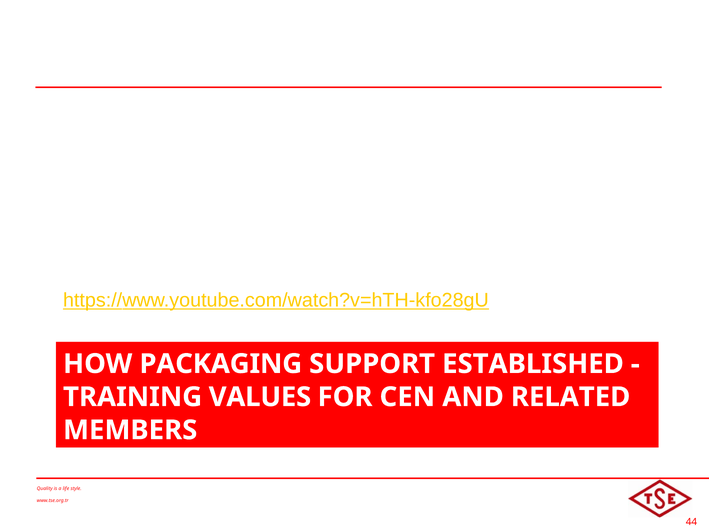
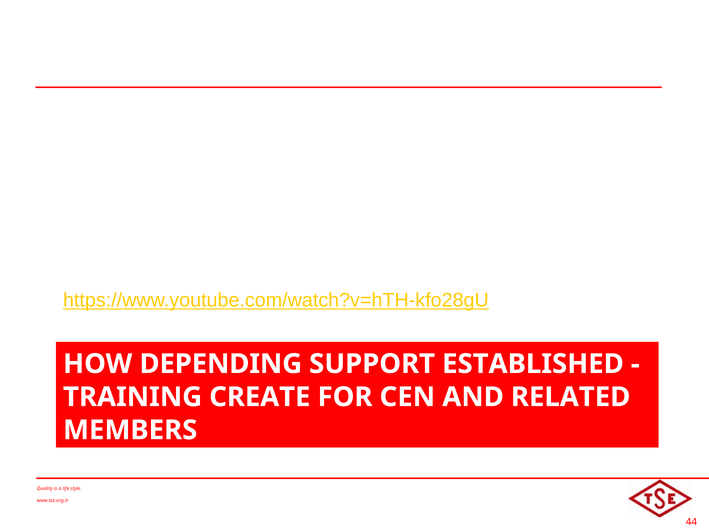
PACKAGING: PACKAGING -> DEPENDING (221, 364)
VALUES: VALUES -> CREATE (260, 397)
